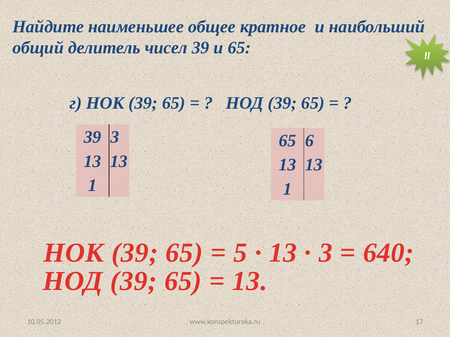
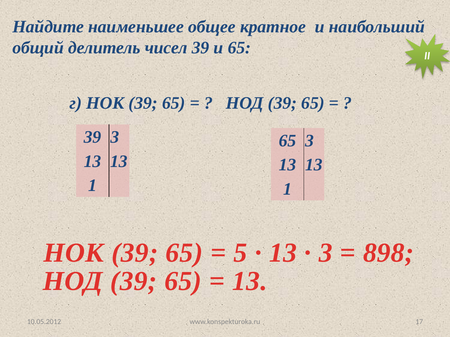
65 6: 6 -> 3 (310, 141)
640: 640 -> 898 (389, 253)
